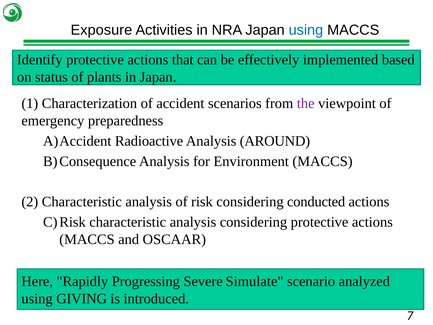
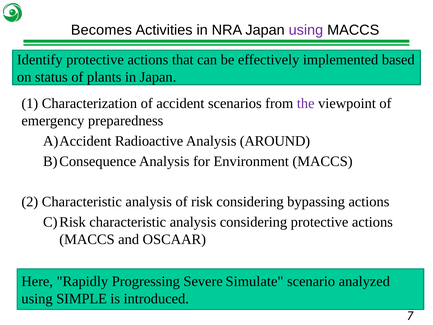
Exposure: Exposure -> Becomes (101, 30)
using colour: blue -> purple (306, 30)
conducted: conducted -> bypassing (316, 202)
GIVING: GIVING -> SIMPLE (82, 299)
